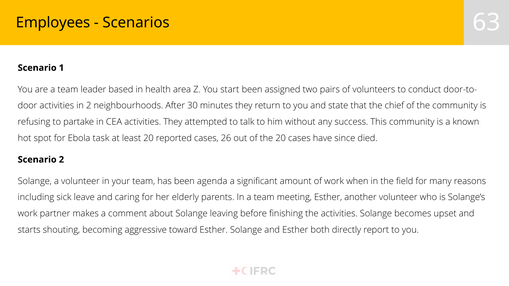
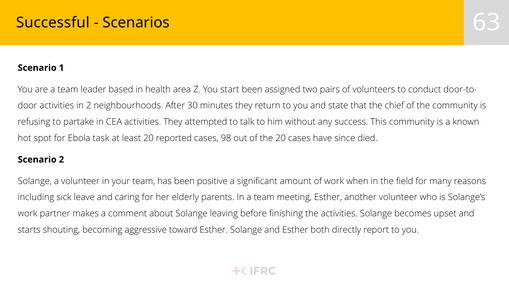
Employees: Employees -> Successful (53, 22)
26: 26 -> 98 (226, 138)
agenda: agenda -> positive (212, 181)
